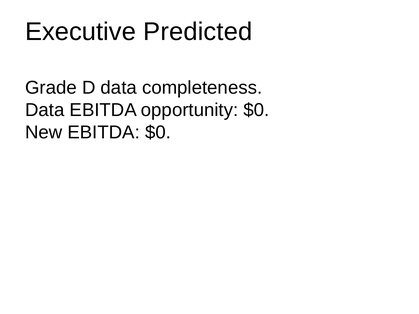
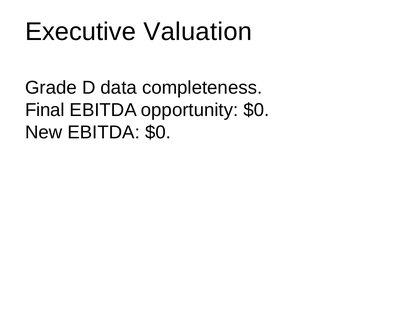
Predicted: Predicted -> Valuation (198, 32)
Data: Data -> Final (45, 110)
